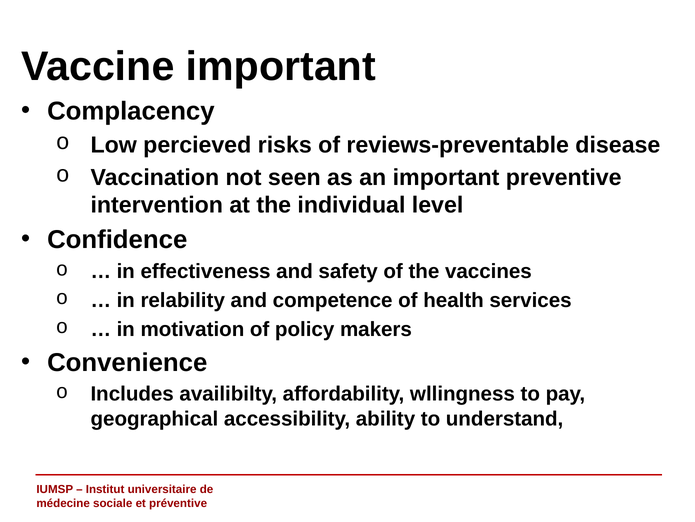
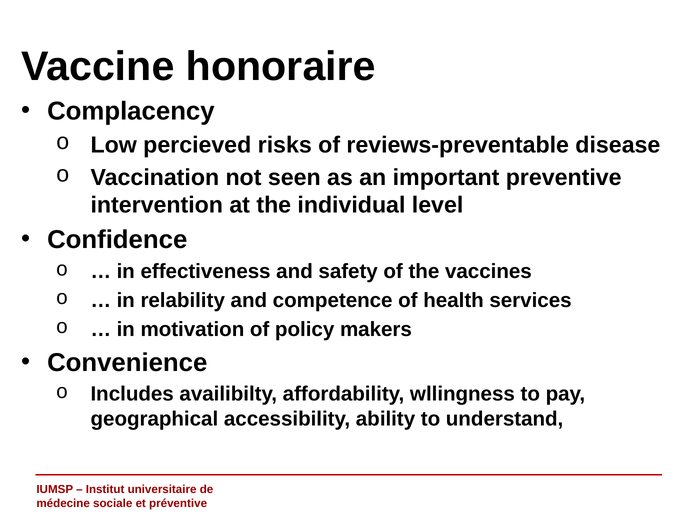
Vaccine important: important -> honoraire (281, 67)
